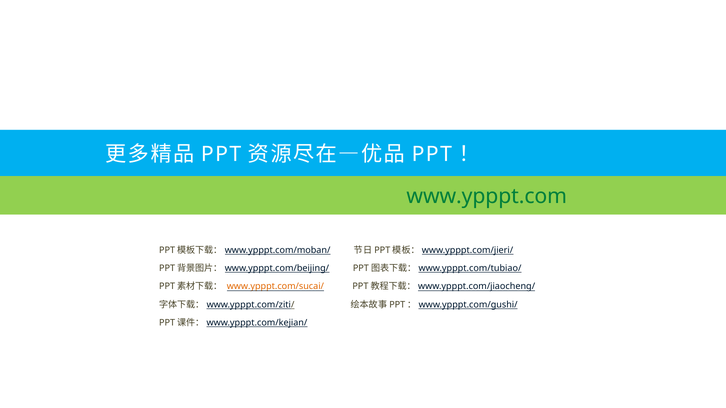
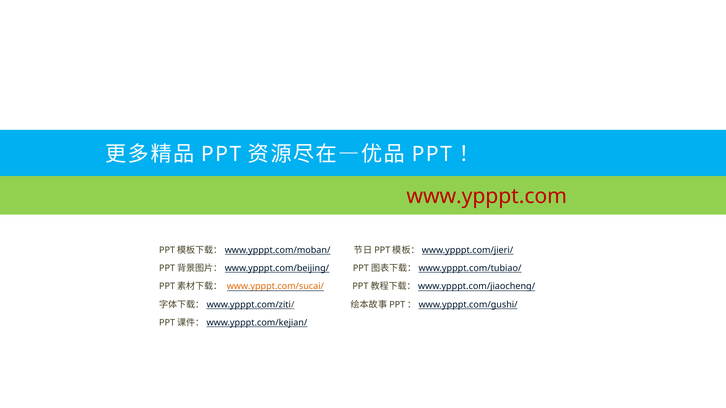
www.ypppt.com colour: green -> red (487, 197)
